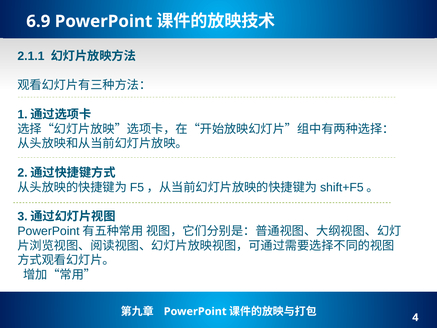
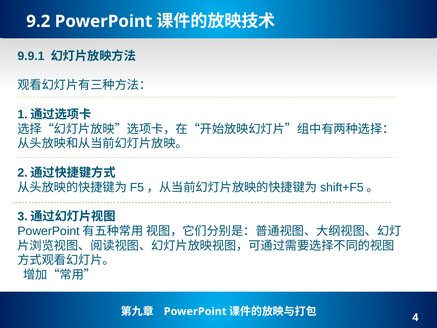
6.9: 6.9 -> 9.2 (38, 21)
2.1.1: 2.1.1 -> 9.9.1 (31, 56)
